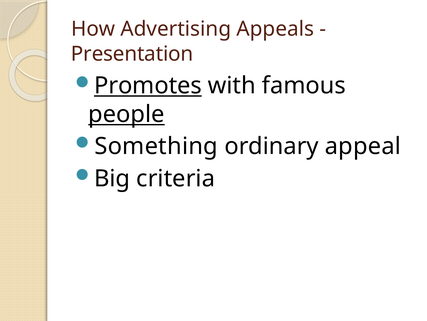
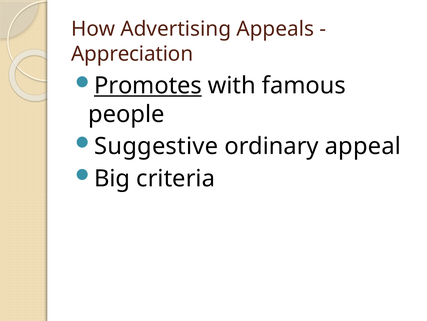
Presentation: Presentation -> Appreciation (132, 54)
people underline: present -> none (126, 114)
Something: Something -> Suggestive (156, 146)
